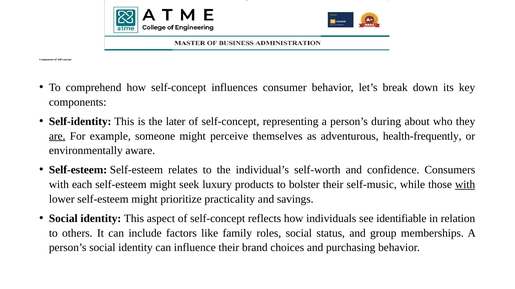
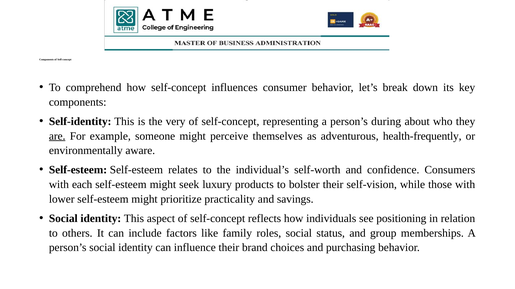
later: later -> very (176, 122)
self-music: self-music -> self-vision (372, 185)
with underline: present -> none (465, 185)
identifiable: identifiable -> positioning (401, 219)
